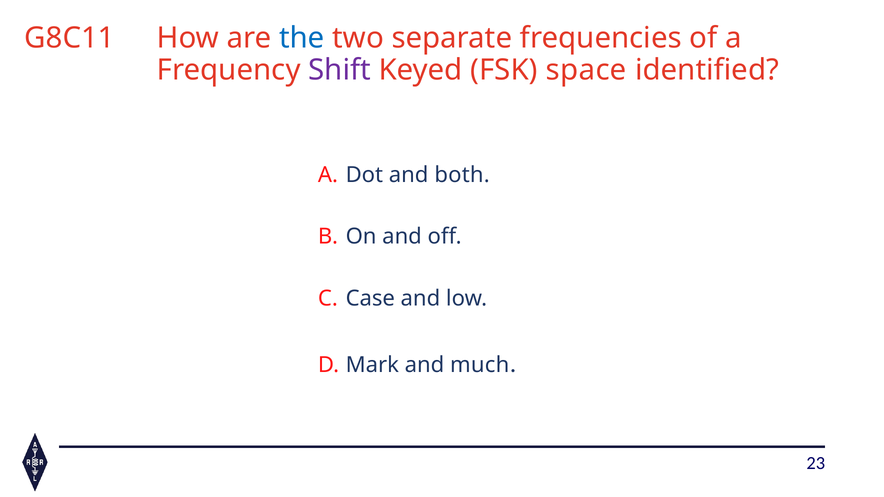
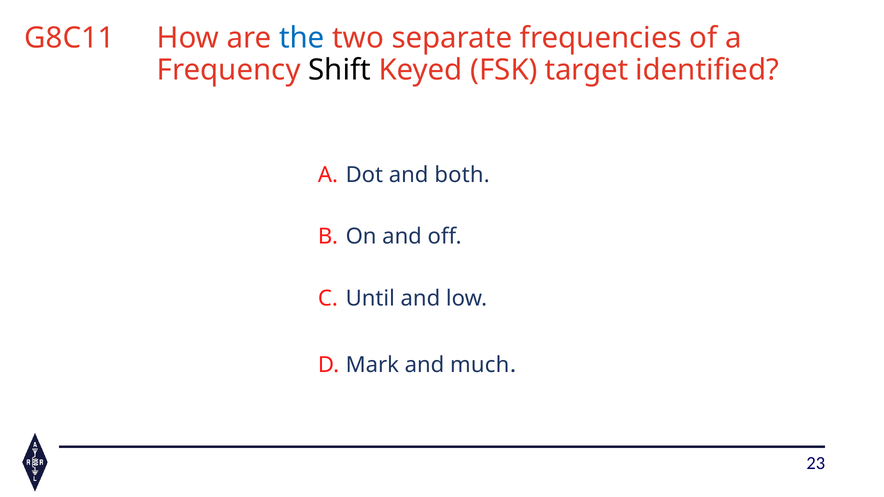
Shift colour: purple -> black (340, 70)
space: space -> target (587, 70)
Case: Case -> Until (370, 299)
